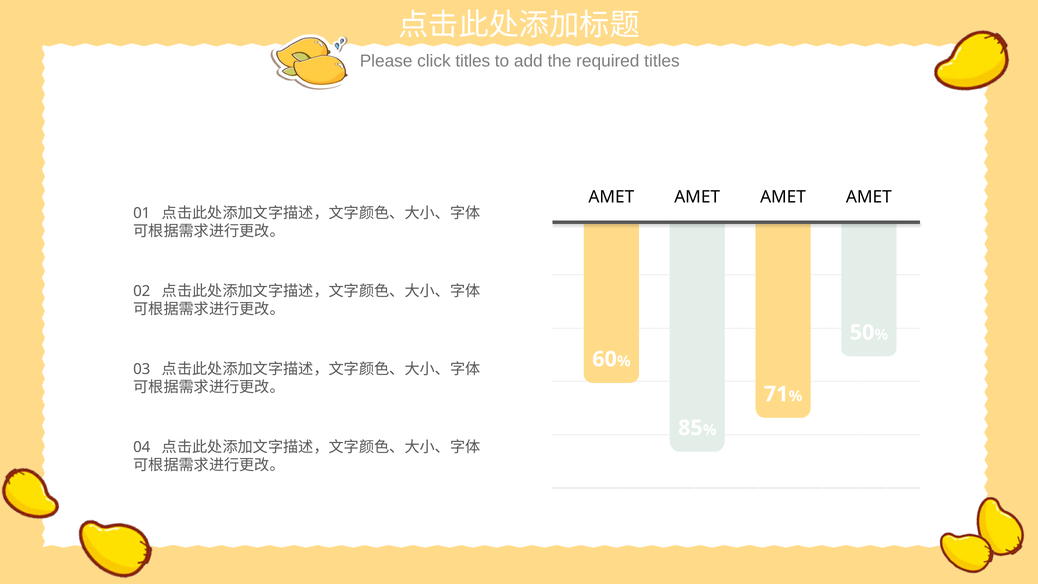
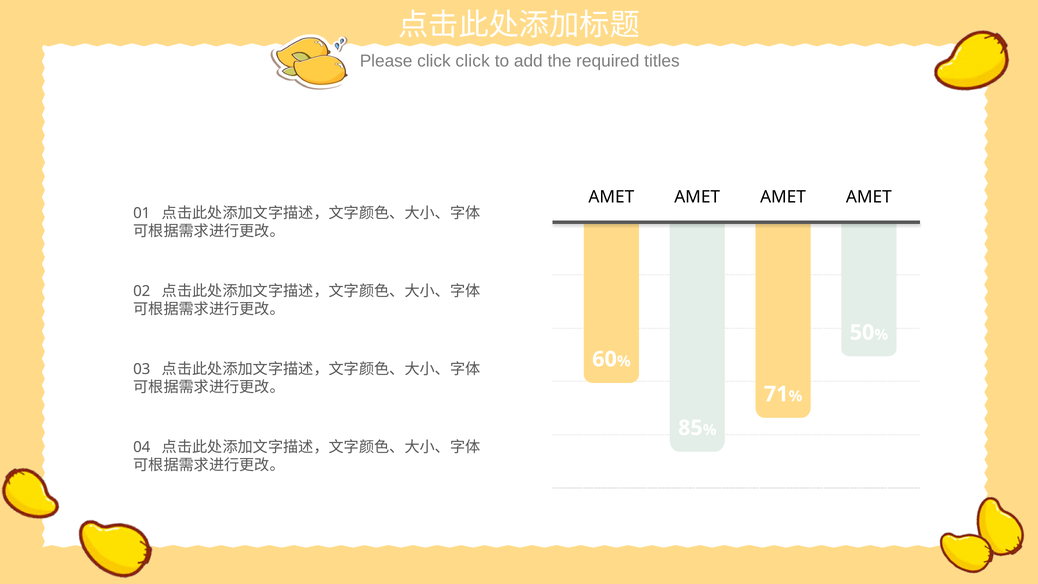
click titles: titles -> click (473, 61)
